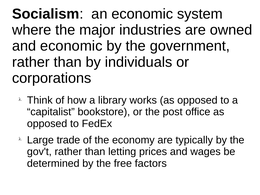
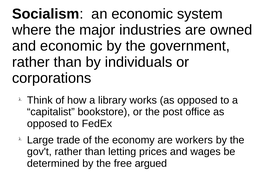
typically: typically -> workers (194, 140)
factors: factors -> argued (151, 163)
